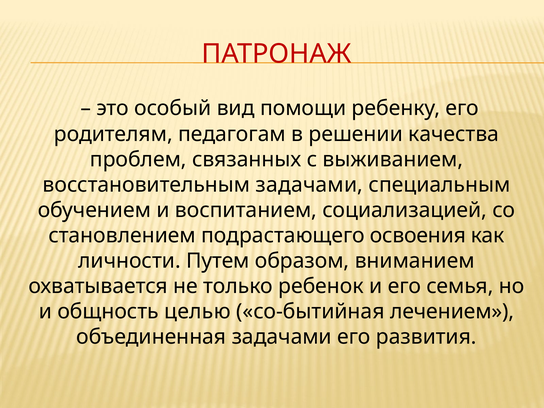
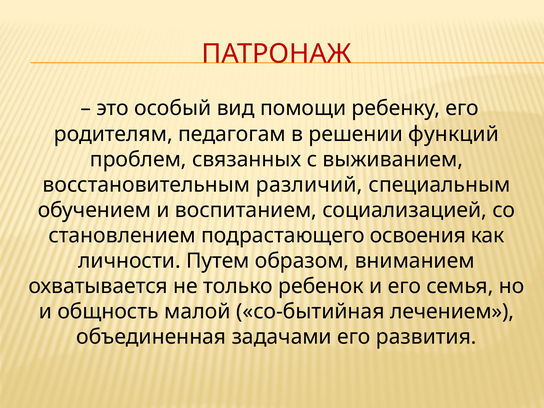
качества: качества -> функций (454, 134)
восстановительным задачами: задачами -> различий (309, 185)
целью: целью -> малой (198, 312)
